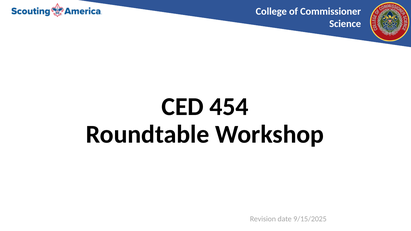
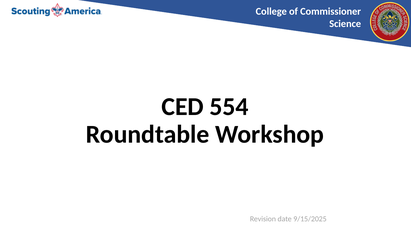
454: 454 -> 554 (229, 107)
